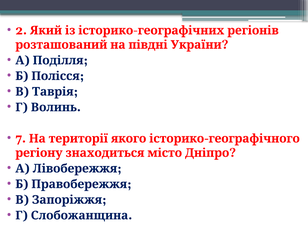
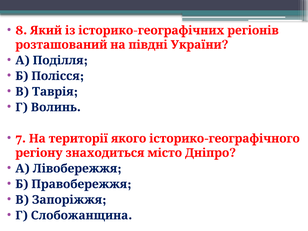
2: 2 -> 8 (21, 30)
